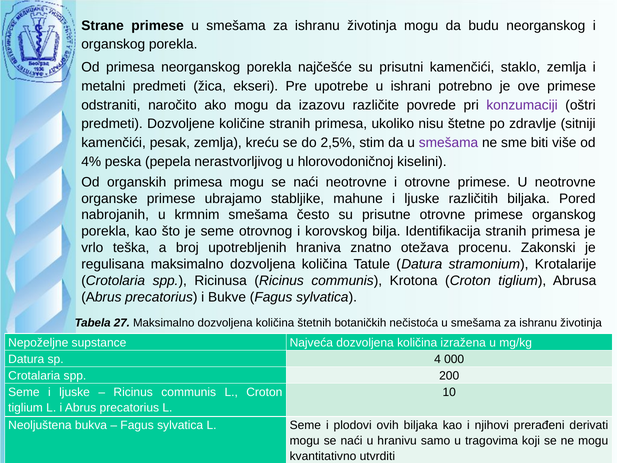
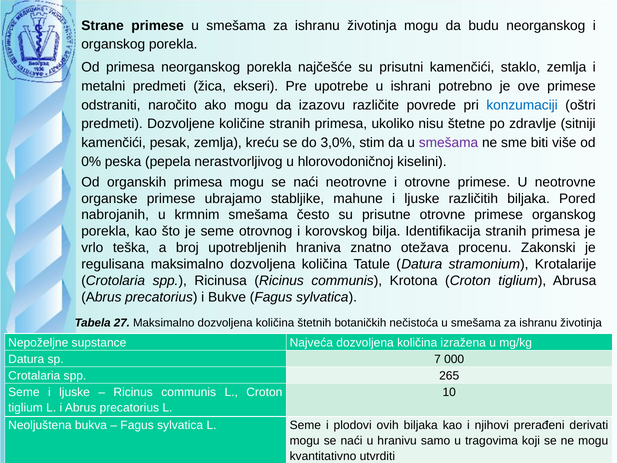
konzumaciji colour: purple -> blue (522, 105)
2,5%: 2,5% -> 3,0% (338, 143)
4%: 4% -> 0% (91, 162)
4: 4 -> 7 (438, 359)
200: 200 -> 265 (449, 376)
